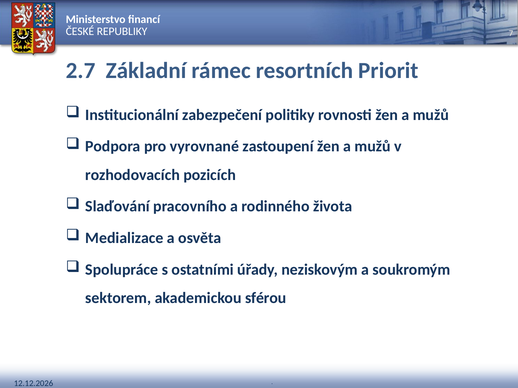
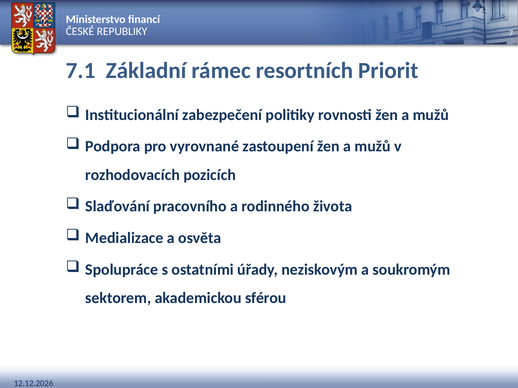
2.7: 2.7 -> 7.1 (81, 71)
